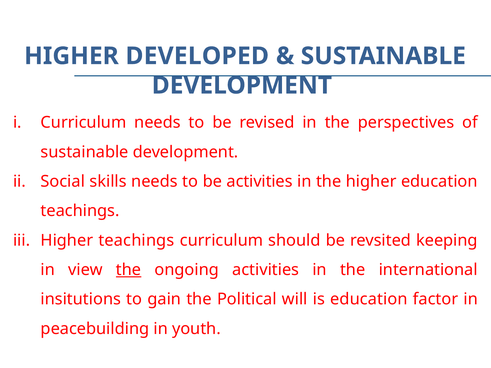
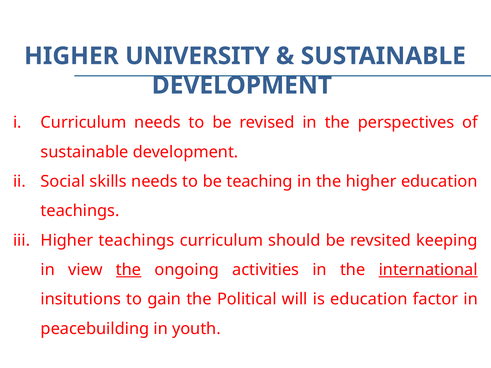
DEVELOPED: DEVELOPED -> UNIVERSITY (197, 56)
be activities: activities -> teaching (260, 182)
international underline: none -> present (428, 270)
